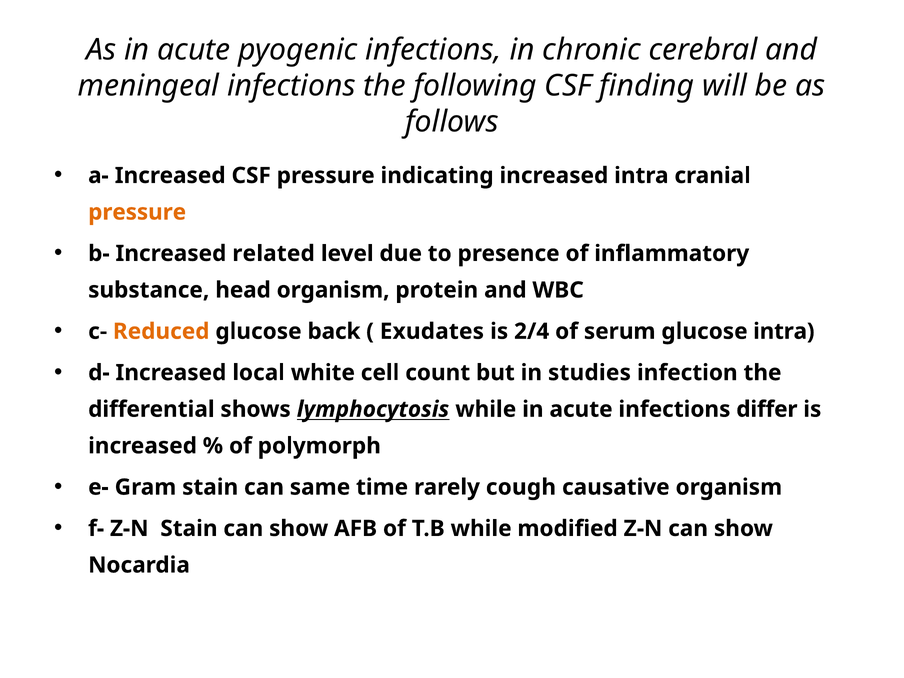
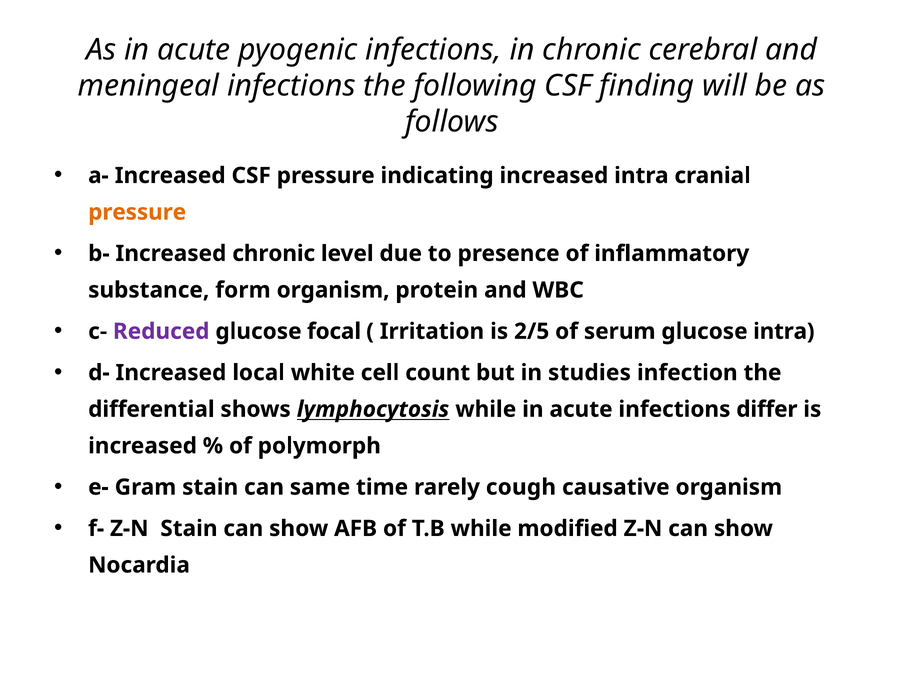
Increased related: related -> chronic (274, 253)
head: head -> form (243, 290)
Reduced colour: orange -> purple (161, 331)
back: back -> focal (334, 331)
Exudates: Exudates -> Irritation (432, 331)
2/4: 2/4 -> 2/5 (532, 331)
